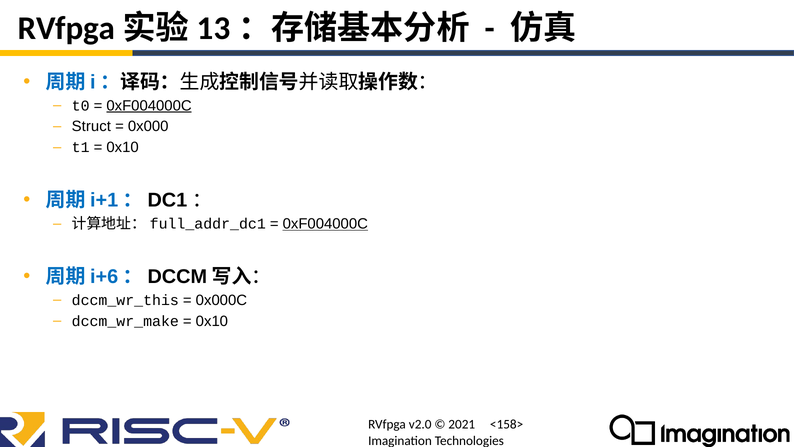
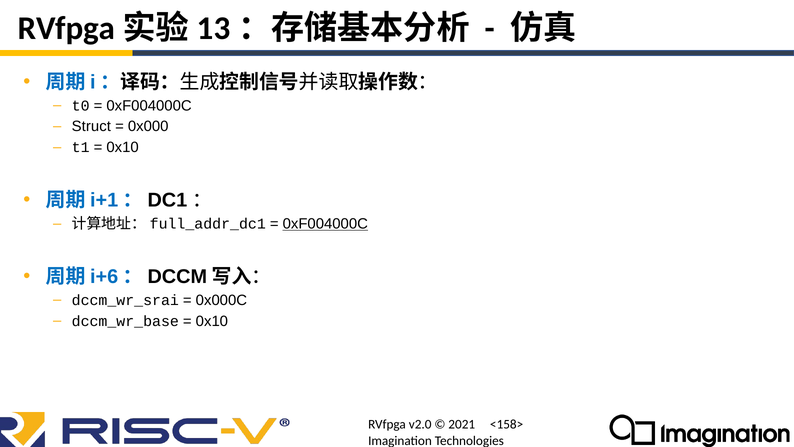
0xF004000C underline: present -> none (149, 106)
dccm_wr_this: dccm_wr_this -> dccm_wr_srai (125, 300)
dccm_wr_make: dccm_wr_make -> dccm_wr_base (125, 321)
